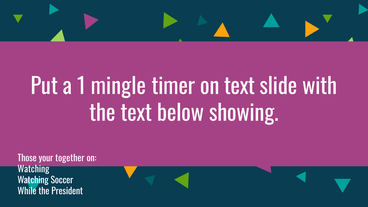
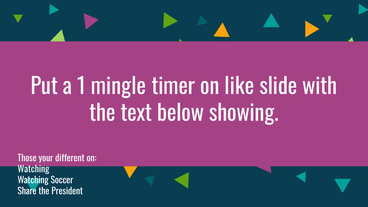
on text: text -> like (239, 87)
together: together -> different (70, 158)
While: While -> Share (27, 191)
